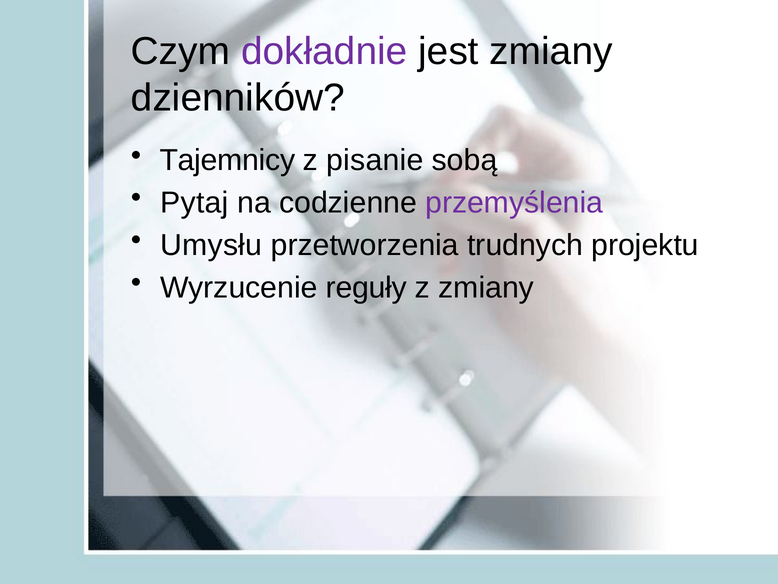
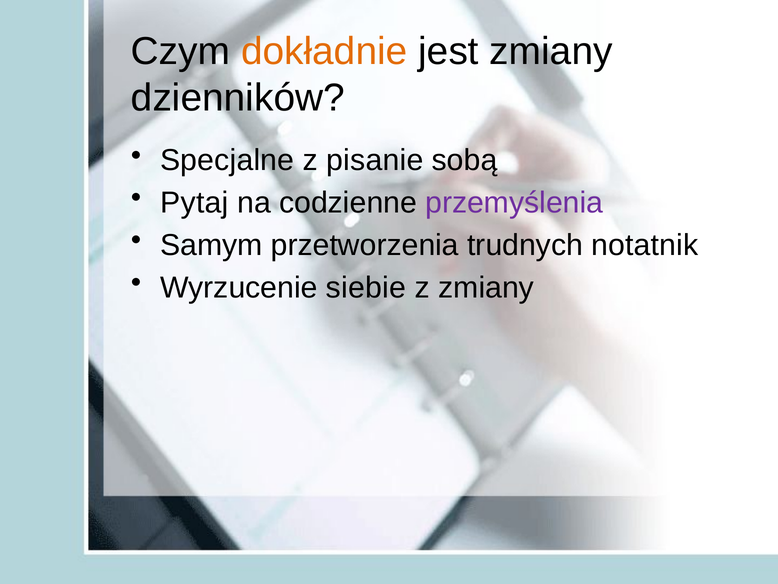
dokładnie colour: purple -> orange (324, 51)
Tajemnicy: Tajemnicy -> Specjalne (227, 160)
Umysłu: Umysłu -> Samym (211, 245)
projektu: projektu -> notatnik (645, 245)
reguły: reguły -> siebie (366, 287)
